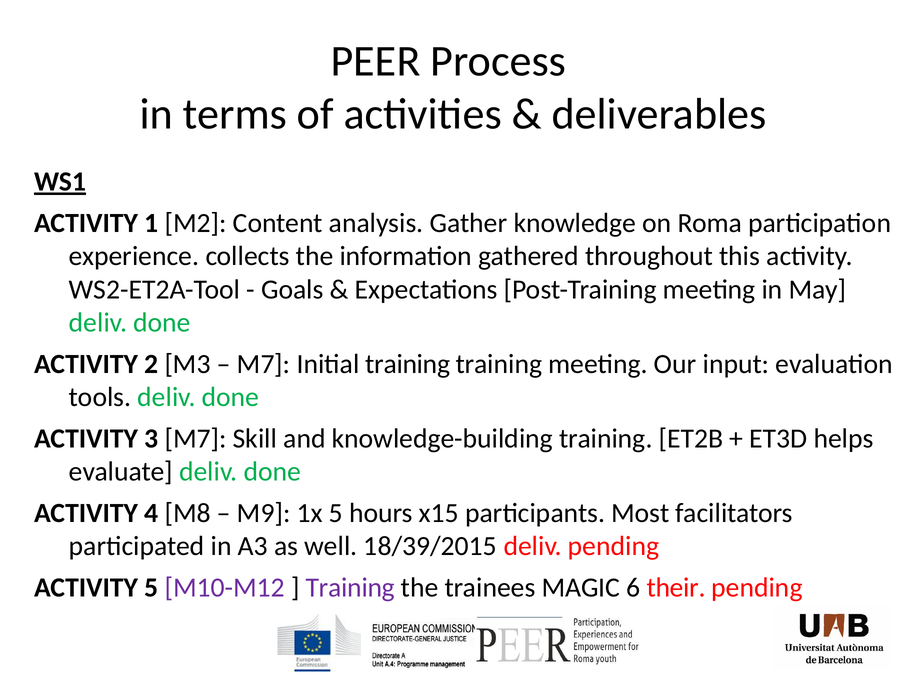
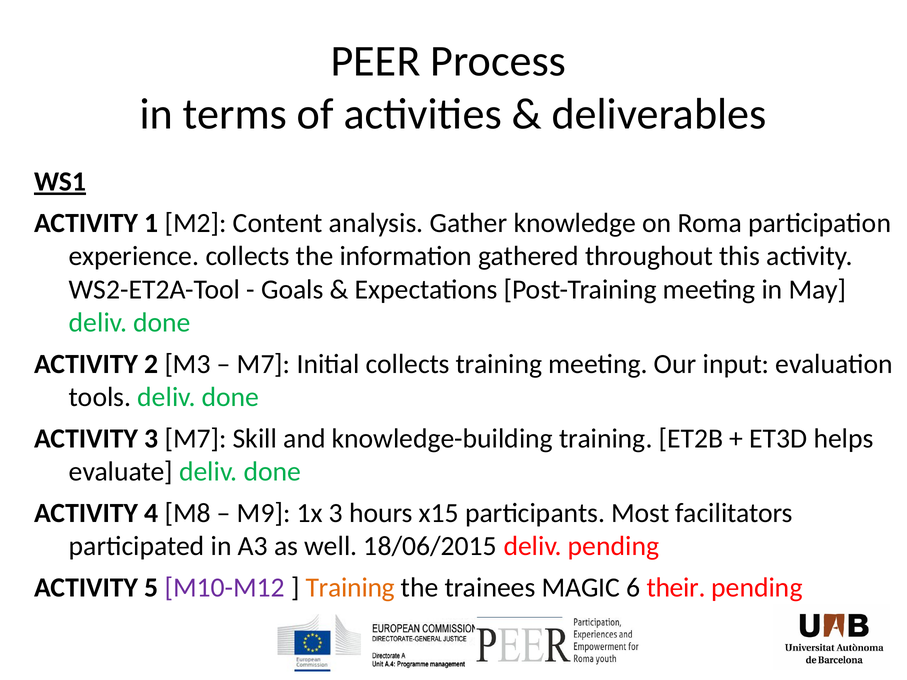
Initial training: training -> collects (408, 364)
1x 5: 5 -> 3 (336, 513)
18/39/2015: 18/39/2015 -> 18/06/2015 (430, 547)
Training colour: purple -> orange (350, 588)
